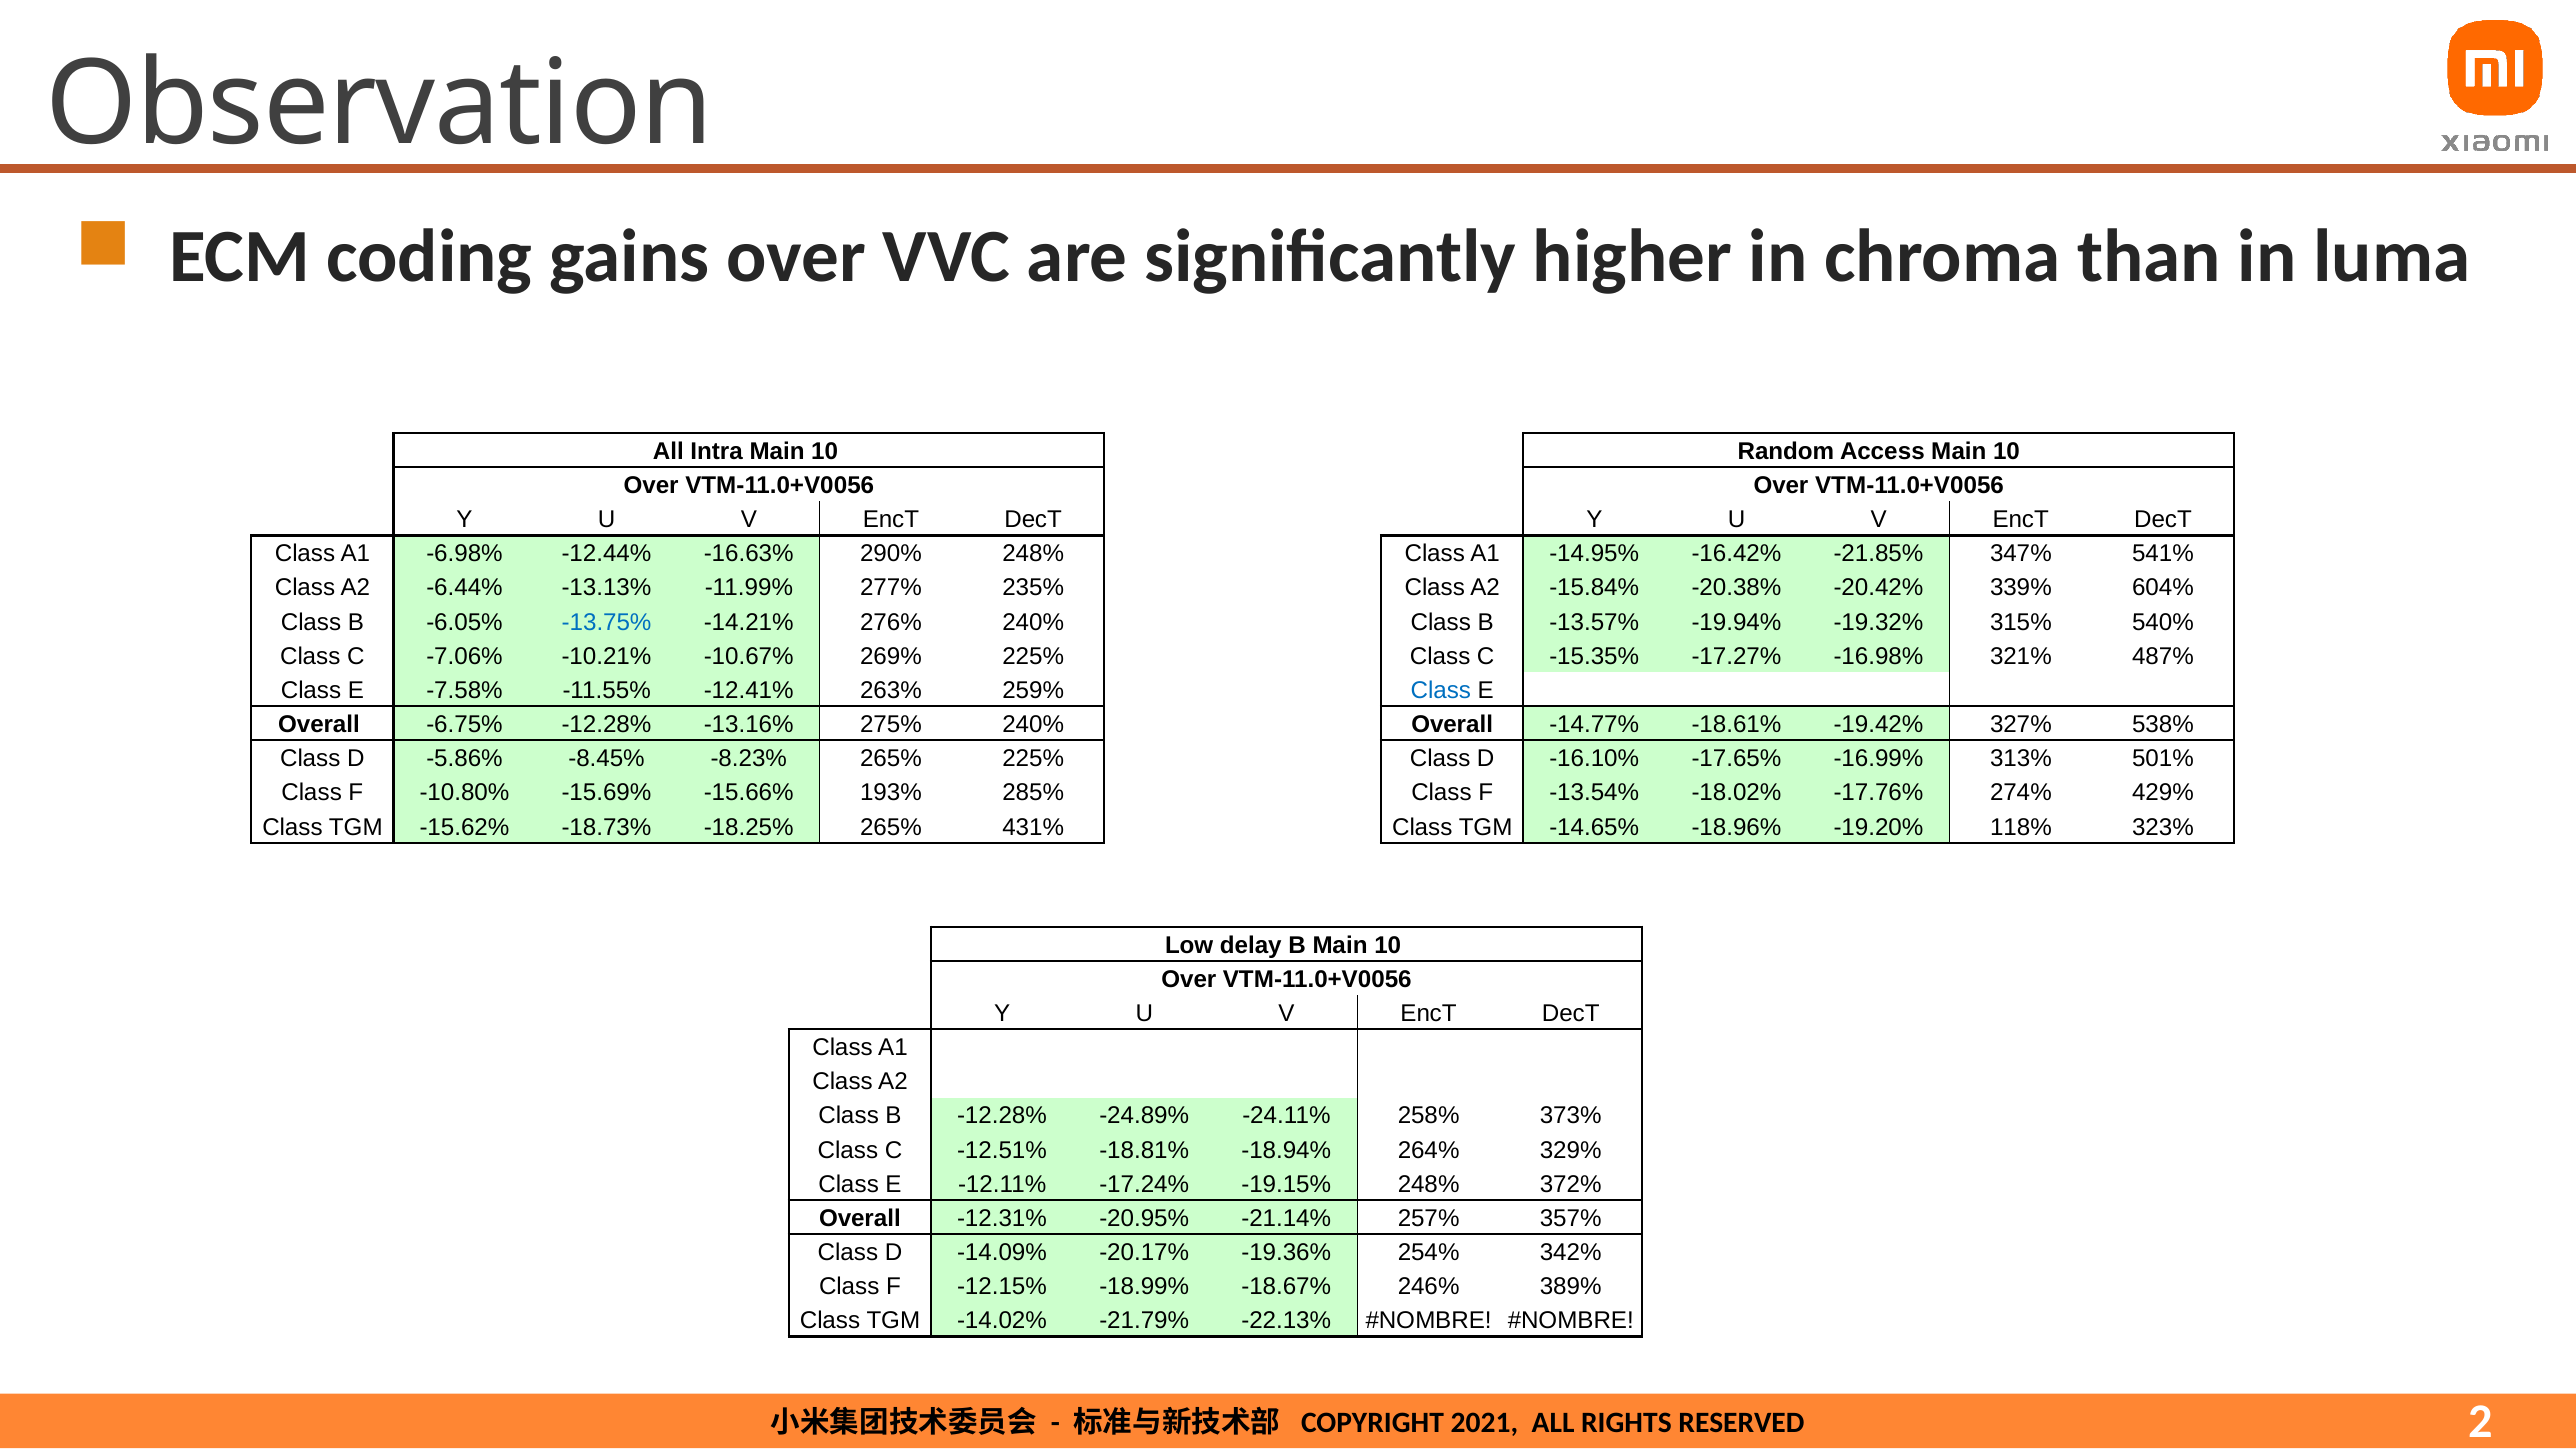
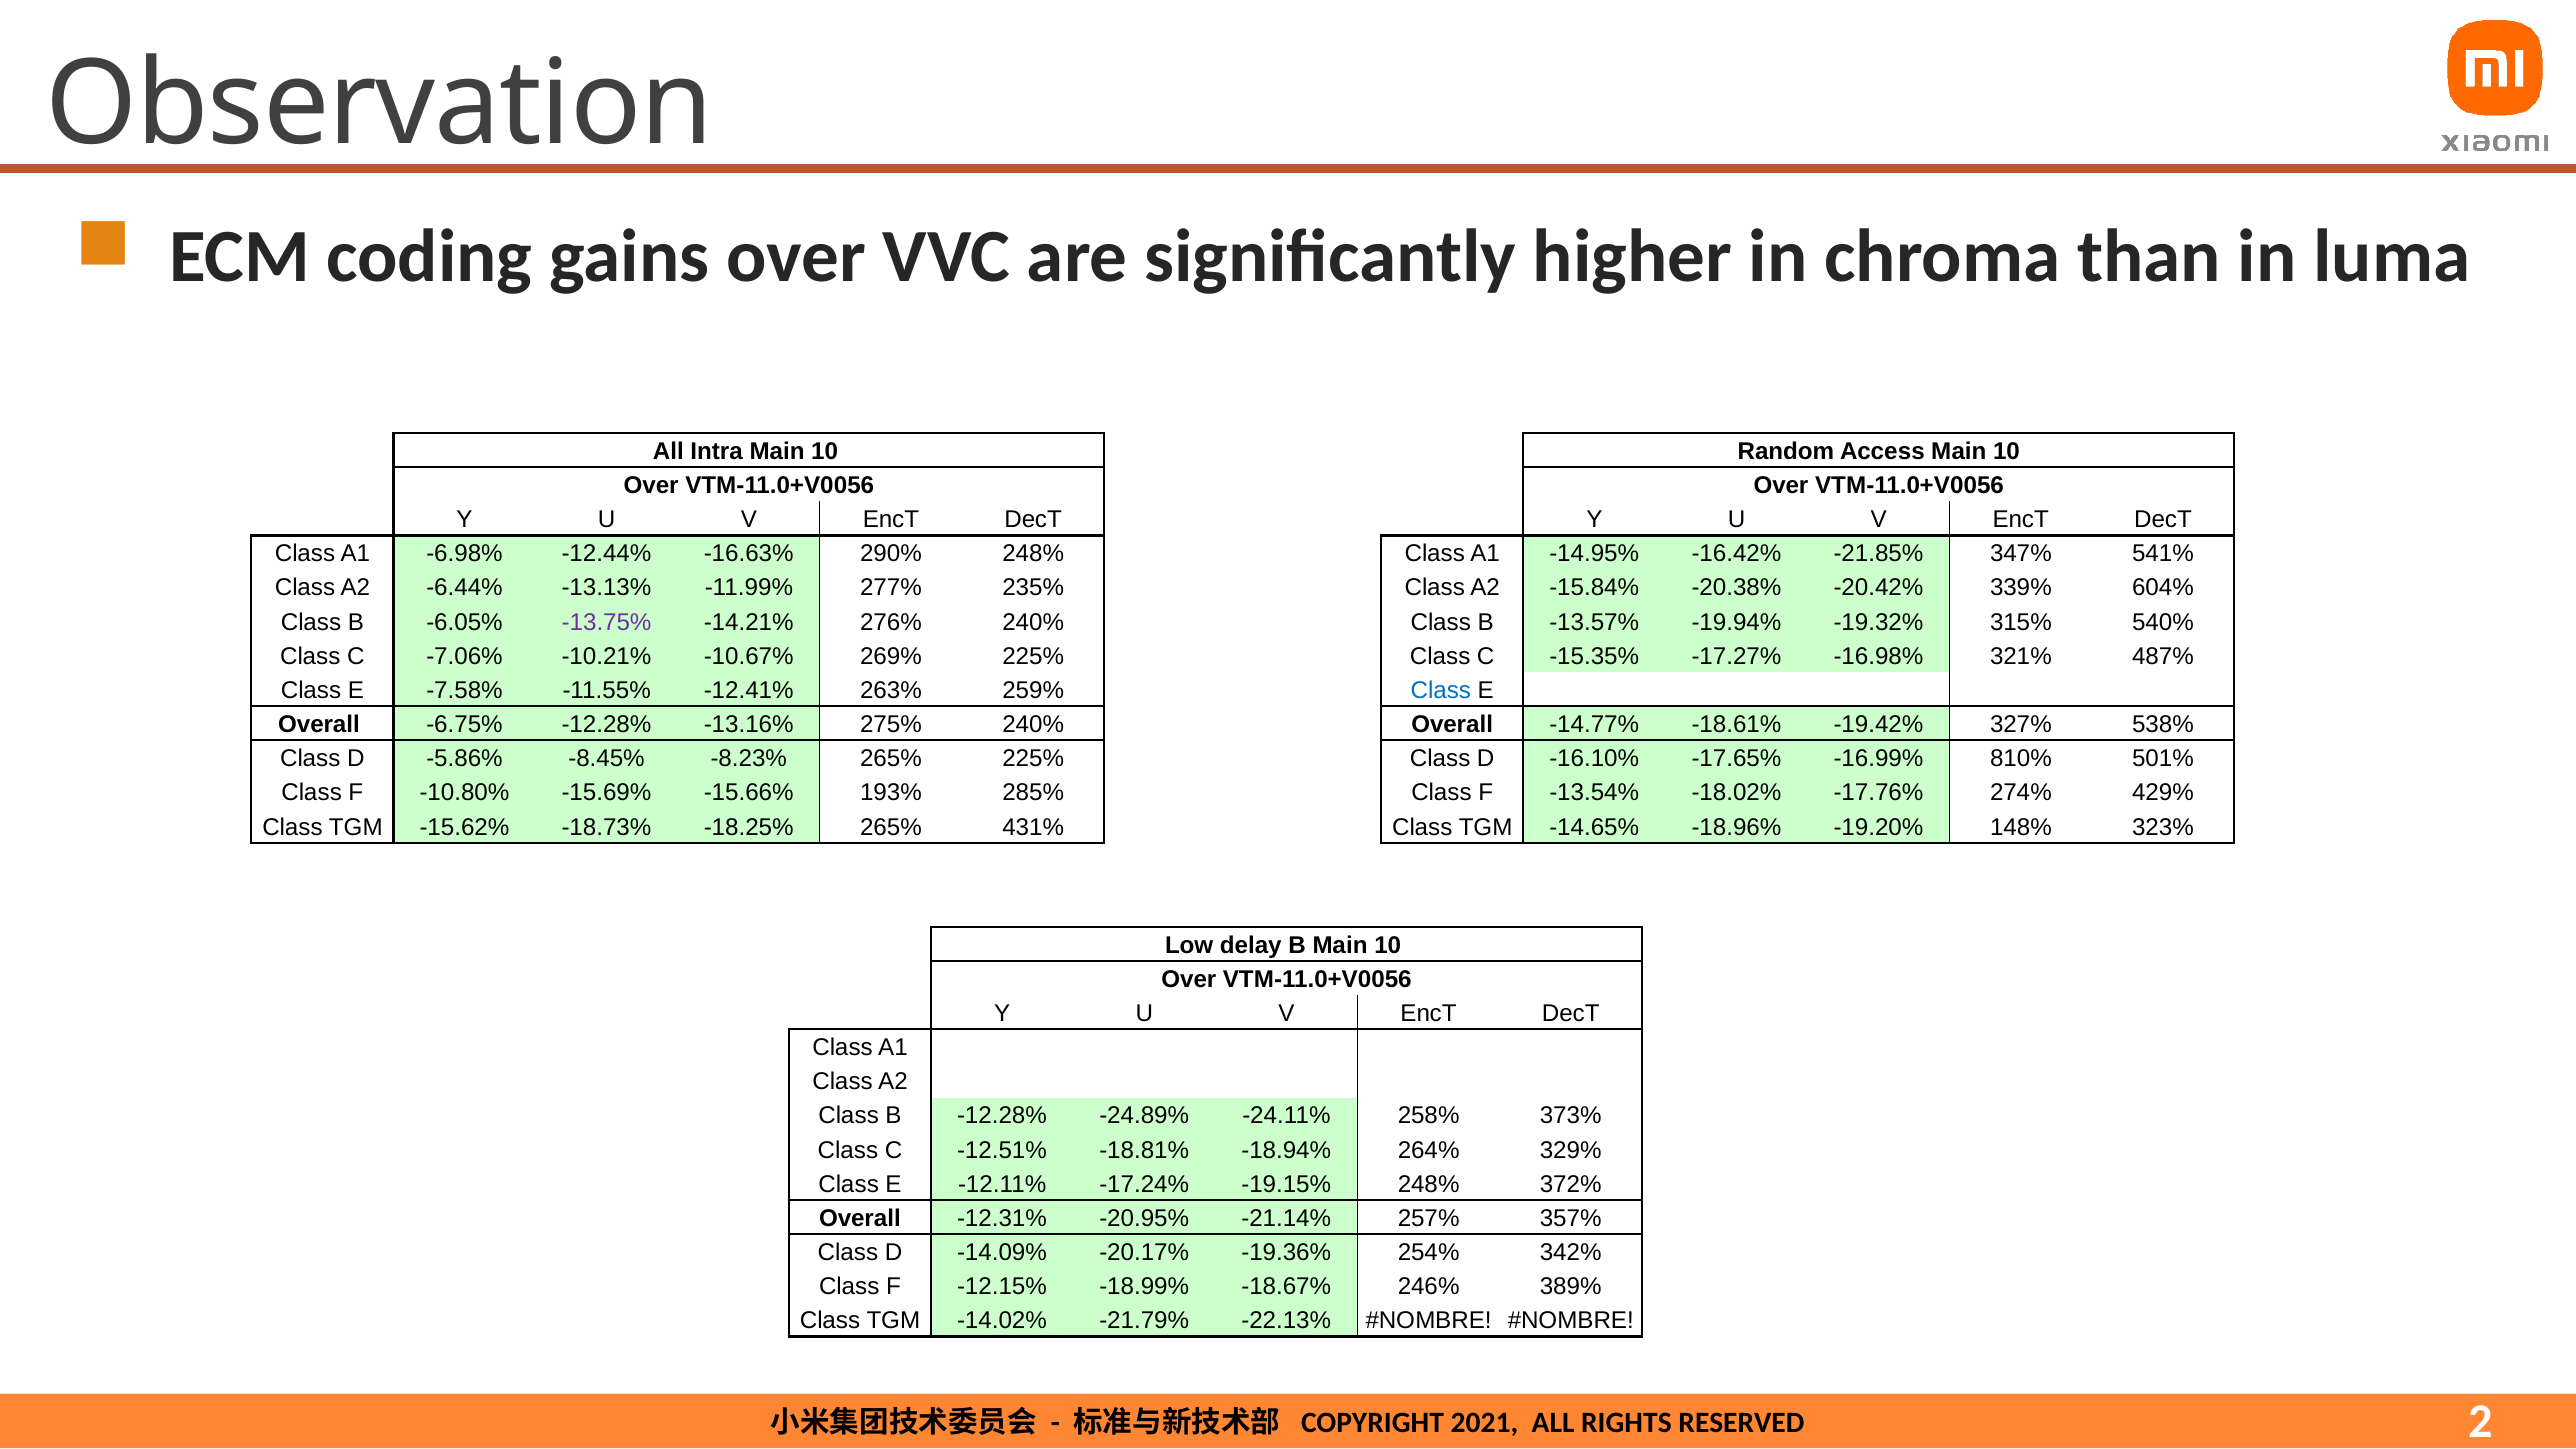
-13.75% colour: blue -> purple (607, 622)
313%: 313% -> 810% (2021, 759)
118%: 118% -> 148% (2021, 827)
